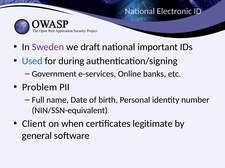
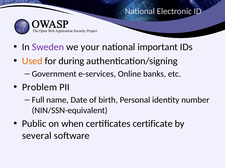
draft: draft -> your (90, 47)
Used colour: blue -> orange (32, 61)
Client: Client -> Public (34, 124)
legitimate: legitimate -> certificate (153, 124)
general: general -> several (37, 136)
